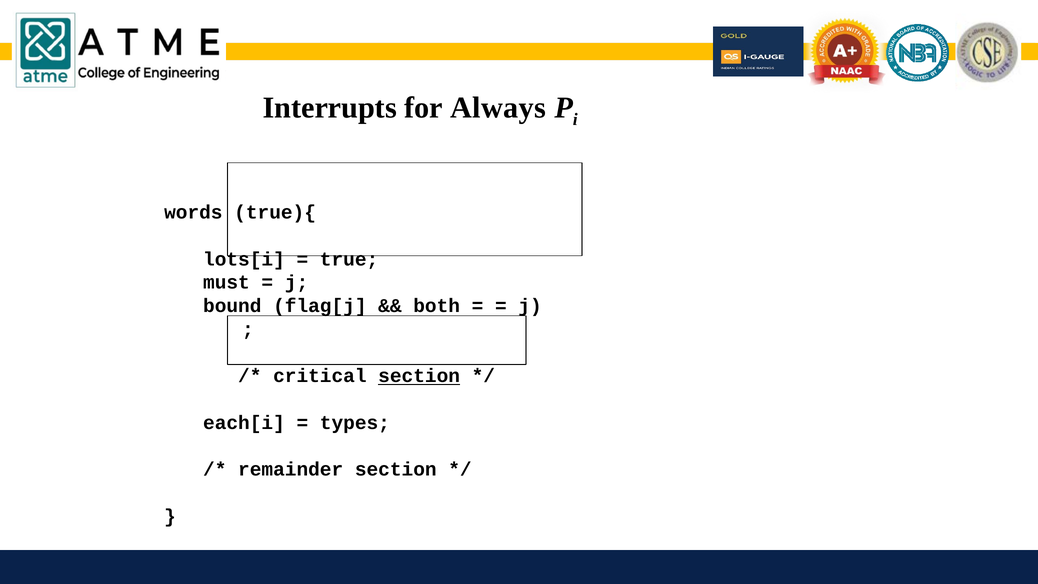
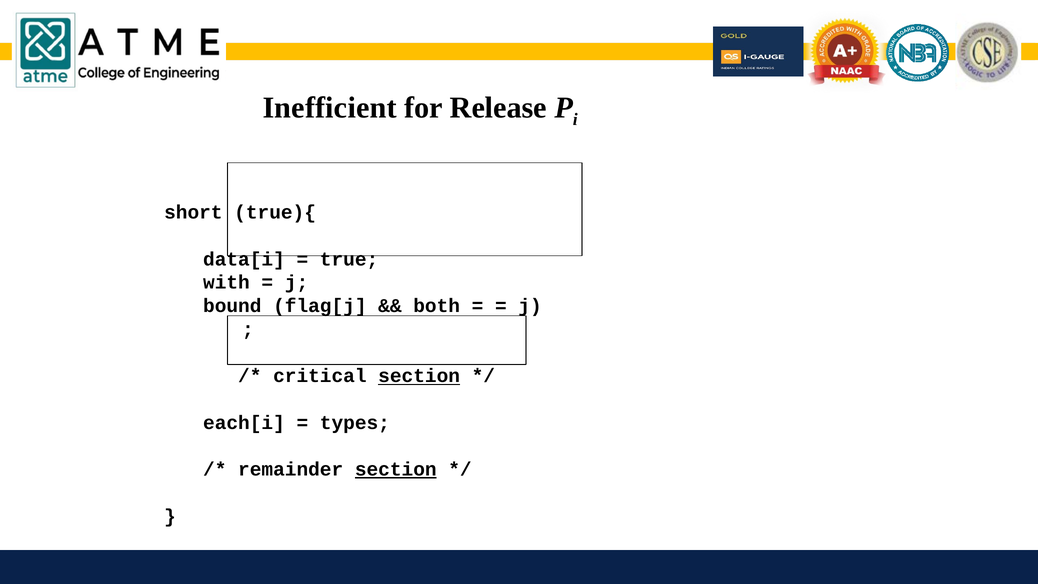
Interrupts: Interrupts -> Inefficient (330, 108)
Always: Always -> Release (498, 108)
words: words -> short (193, 212)
lots[i: lots[i -> data[i (244, 259)
must: must -> with (226, 283)
section underline: none -> present (396, 469)
